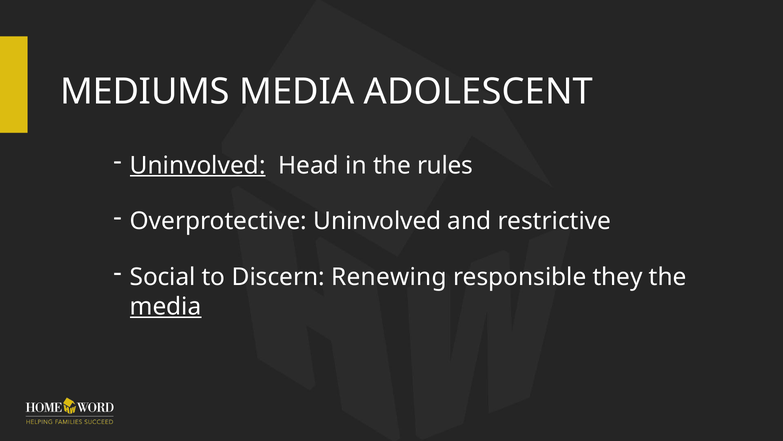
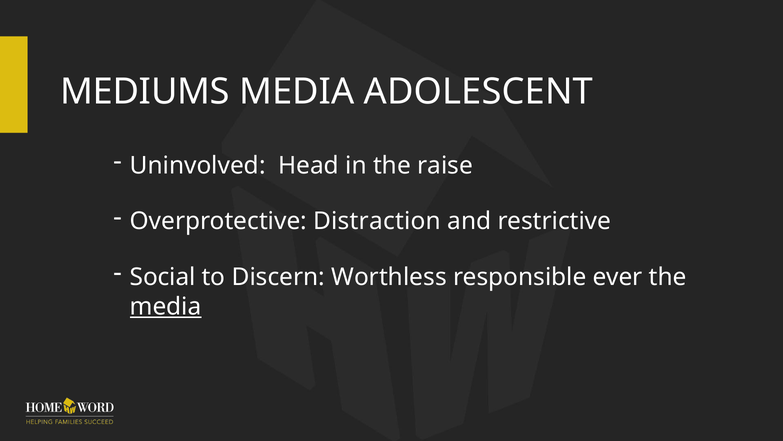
Uninvolved underline: present -> none (198, 165)
rules: rules -> raise (445, 165)
Overprotective Uninvolved: Uninvolved -> Distraction (377, 221)
Renewing: Renewing -> Worthless (389, 277)
they: they -> ever (618, 277)
